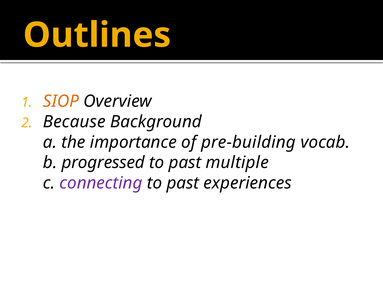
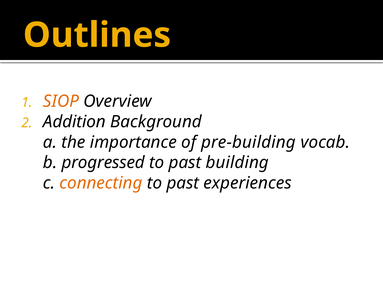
Because: Because -> Addition (74, 122)
multiple: multiple -> building (237, 163)
connecting colour: purple -> orange (101, 183)
